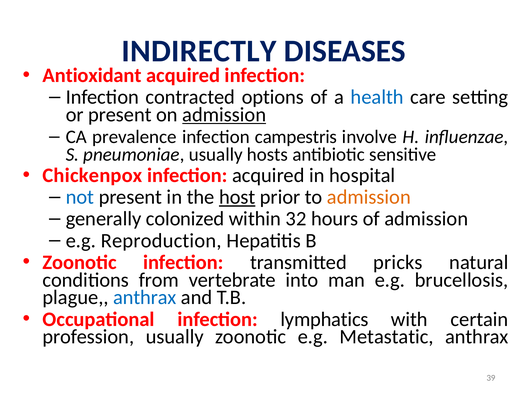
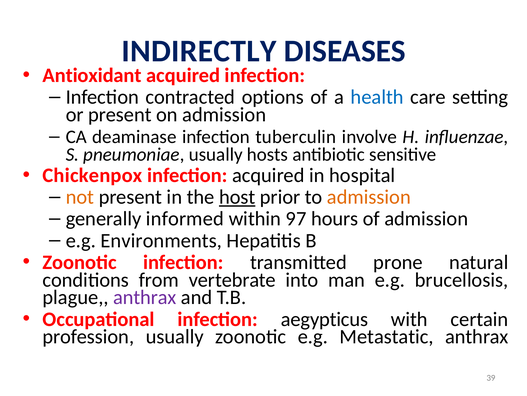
admission underline: present -> none (224, 114)
prevalence: prevalence -> deaminase (134, 137)
campestris: campestris -> tuberculin (296, 137)
not colour: blue -> orange (80, 197)
colonized: colonized -> informed (185, 218)
32: 32 -> 97 (296, 218)
Reproduction: Reproduction -> Environments (161, 240)
pricks: pricks -> prone (398, 262)
anthrax colour: blue -> purple (145, 297)
lymphatics: lymphatics -> aegypticus (324, 319)
